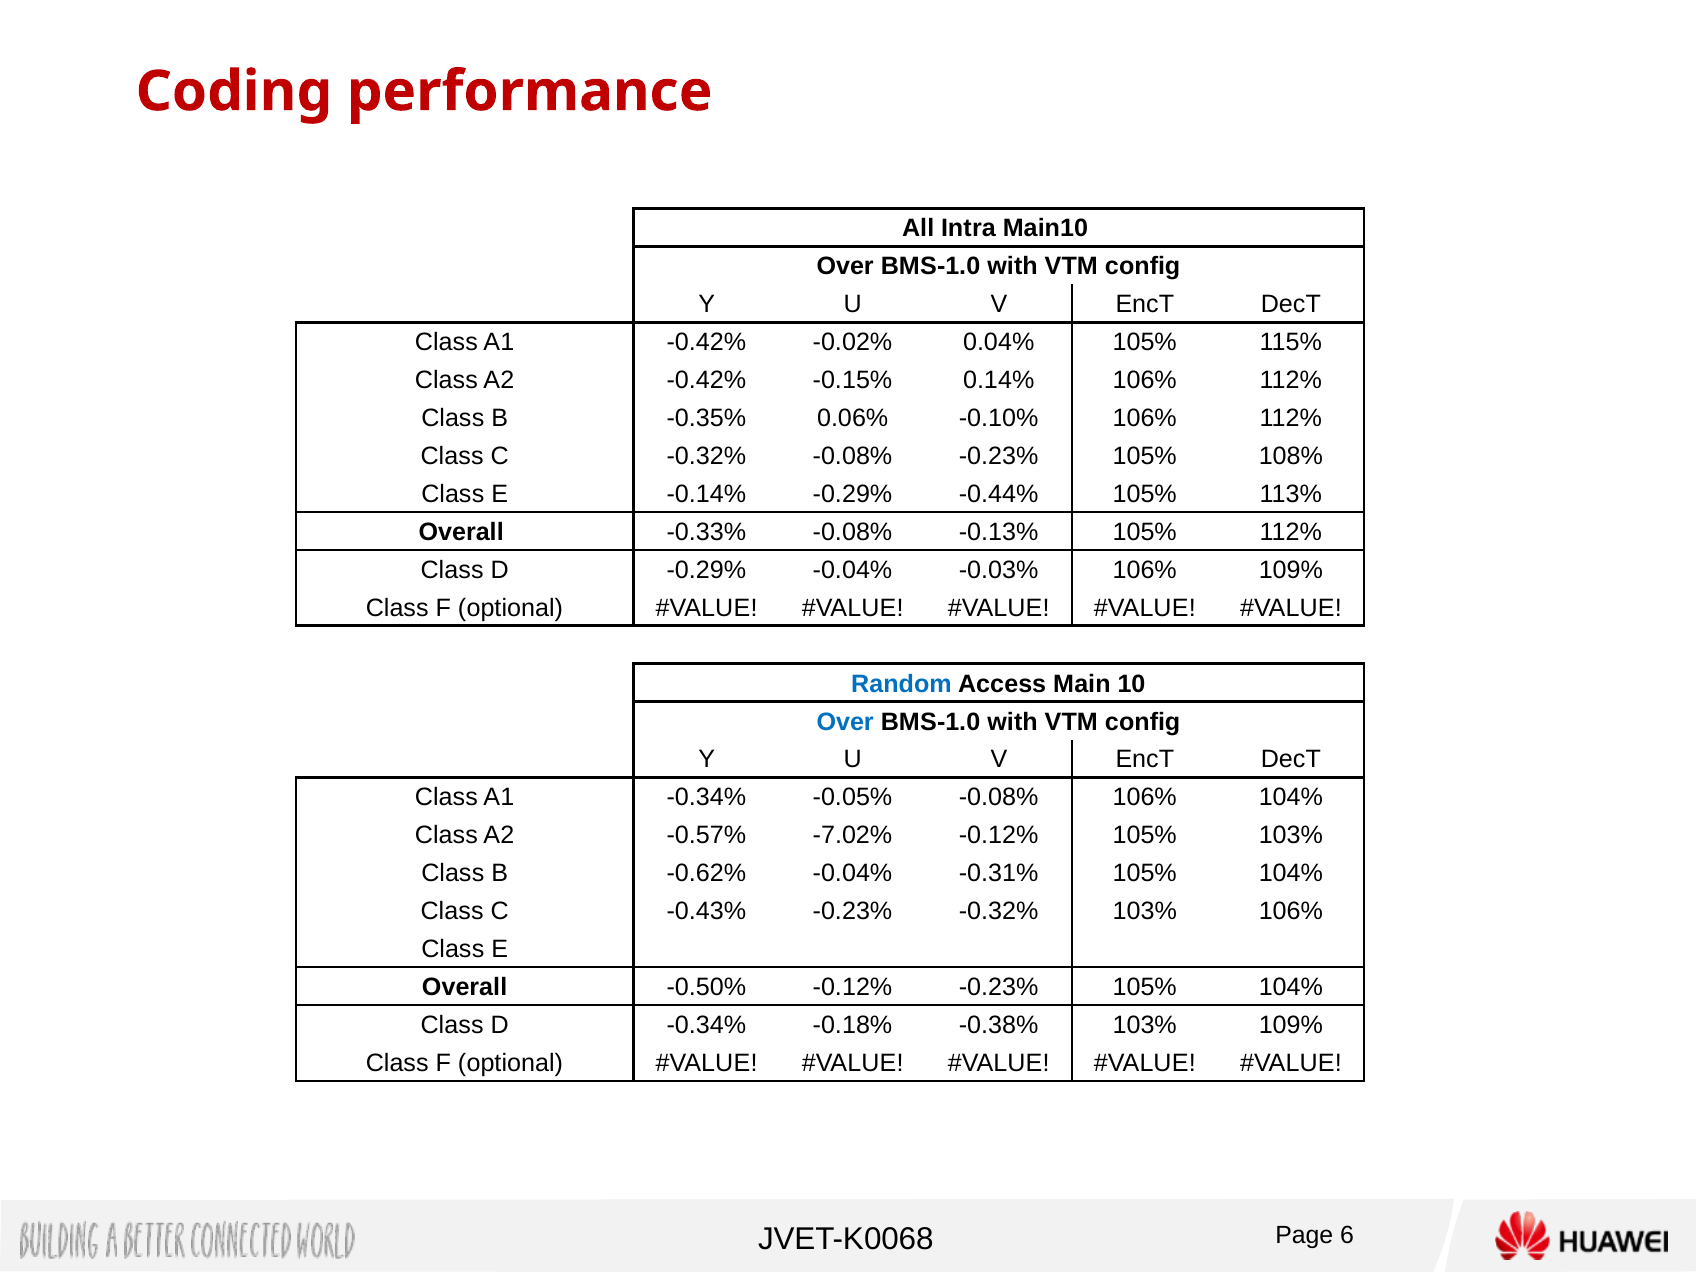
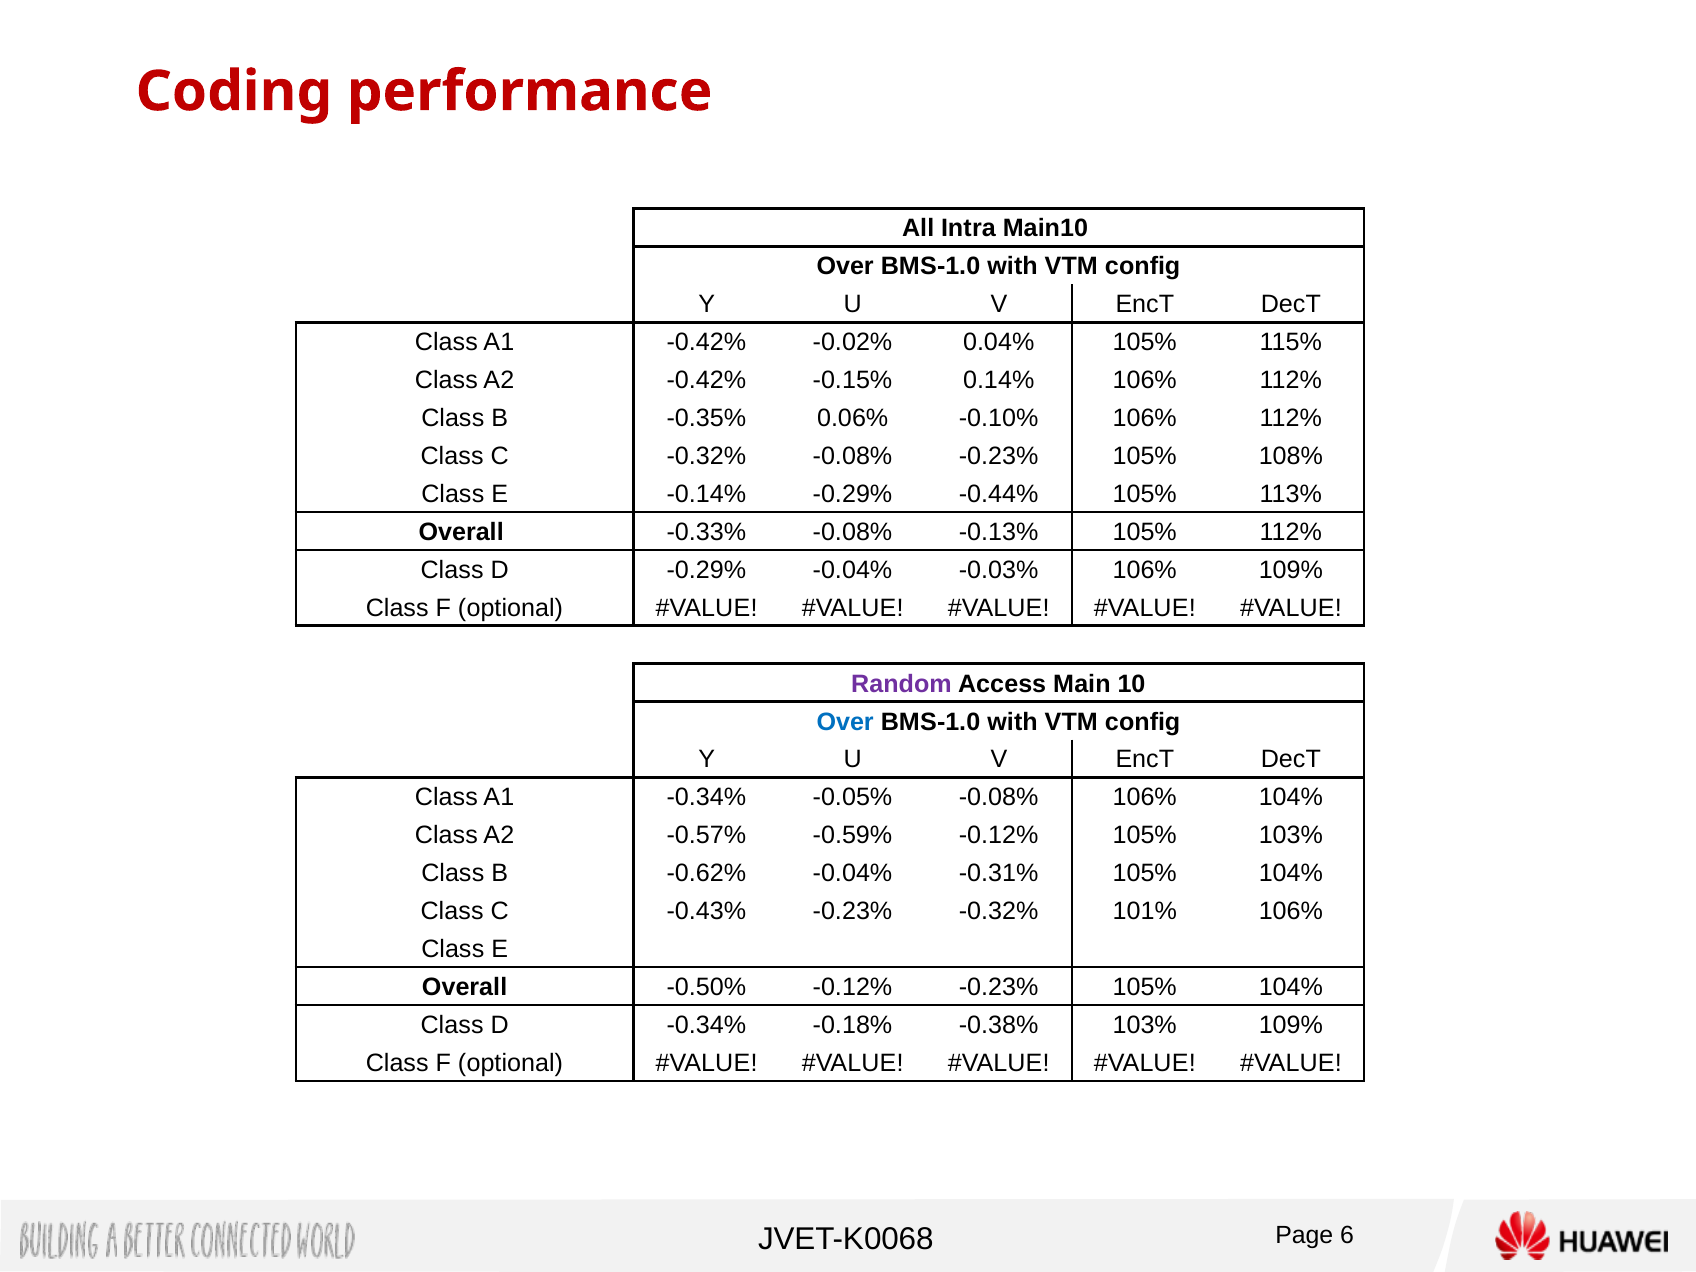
Random colour: blue -> purple (901, 684)
-7.02%: -7.02% -> -0.59% (852, 836)
-0.32% 103%: 103% -> 101% (1145, 911)
